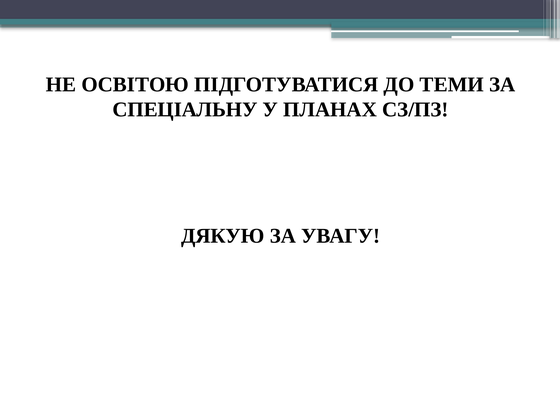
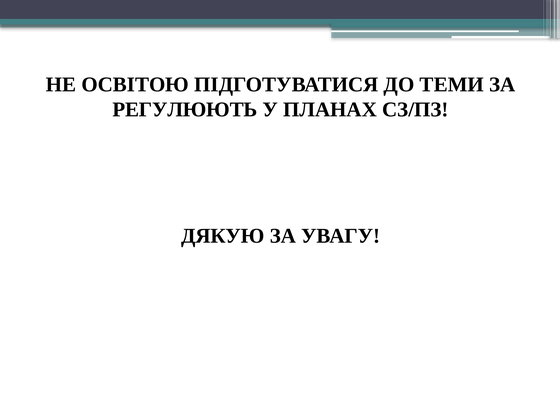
СПЕЦІАЛЬНУ: СПЕЦІАЛЬНУ -> РЕГУЛЮЮТЬ (185, 110)
